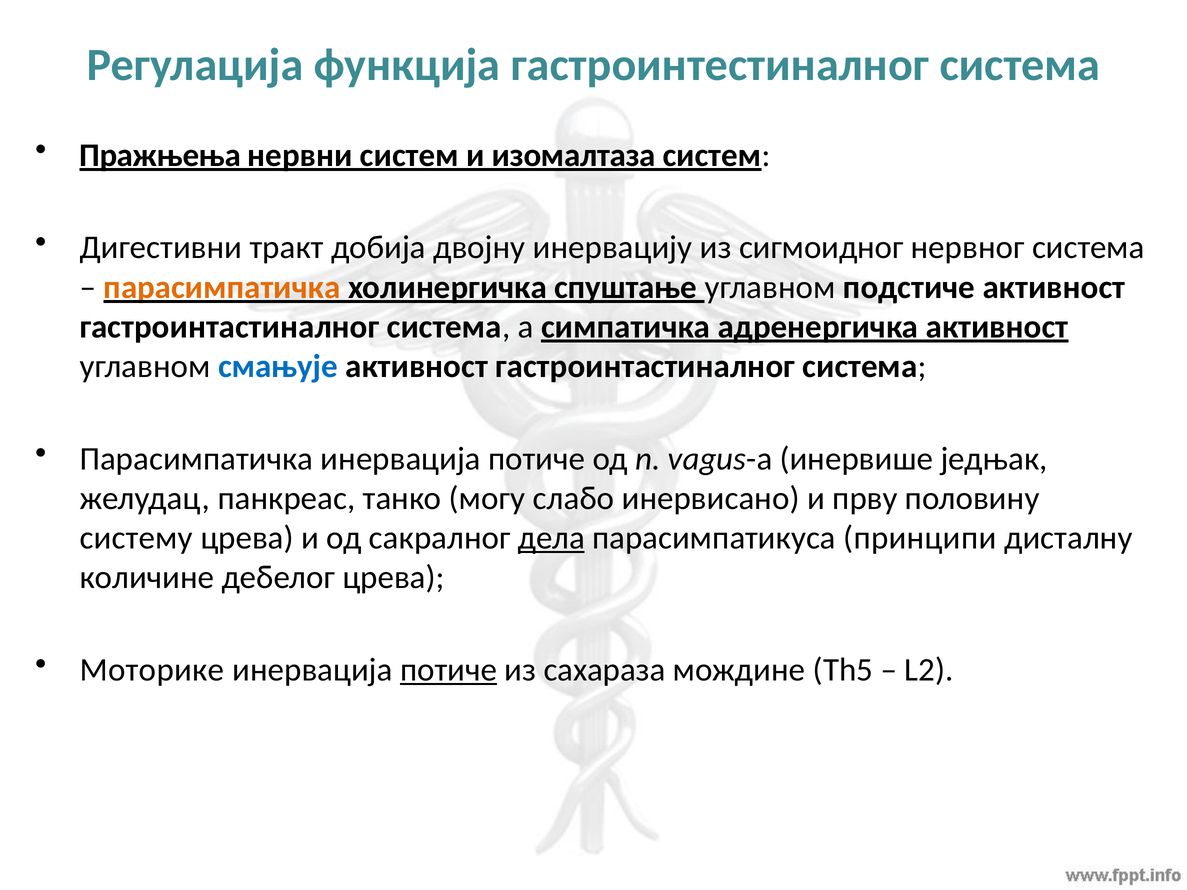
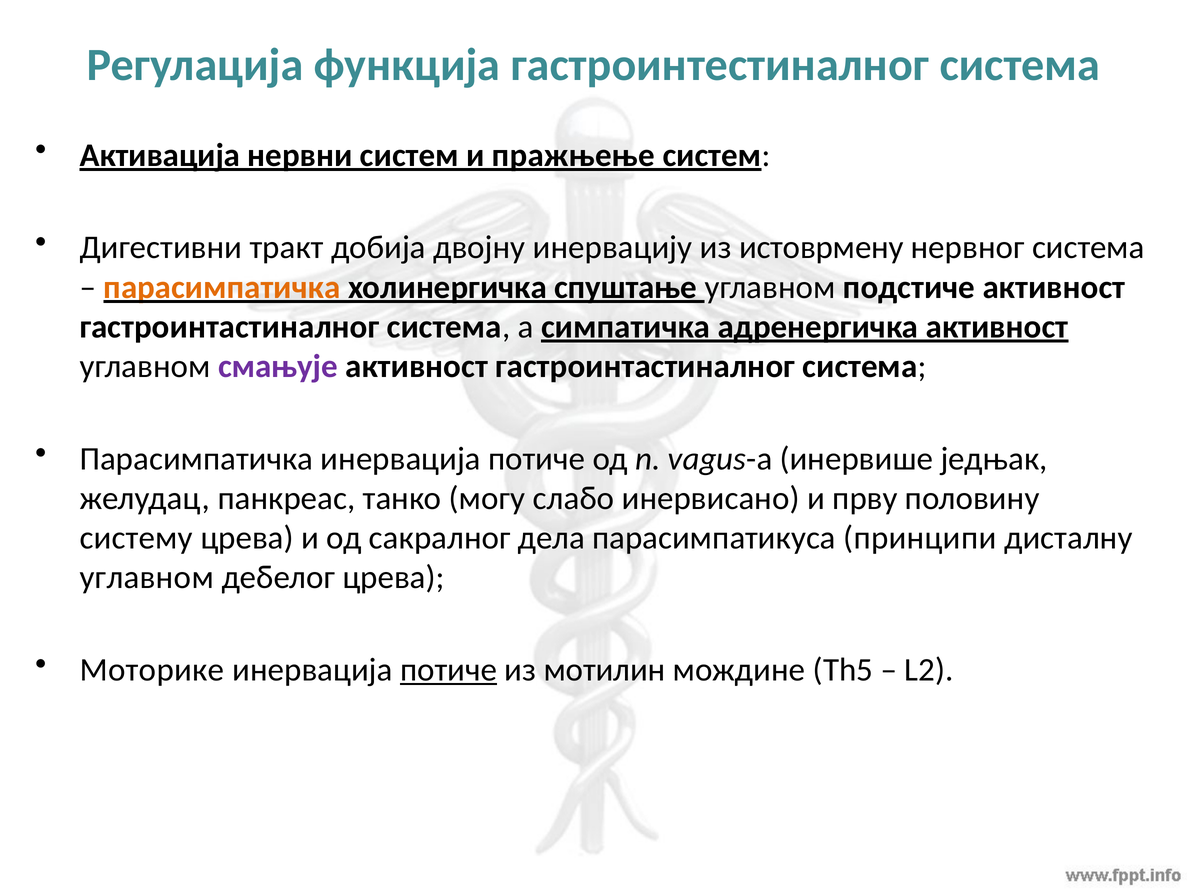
Пражњења: Пражњења -> Активација (160, 155)
изомалтаза: изомалтаза -> пражњење (573, 155)
сигмоидног: сигмоидног -> истоврмену (821, 248)
смањује colour: blue -> purple (278, 366)
дела underline: present -> none (551, 538)
количине: количине -> углавном (147, 578)
сахараза: сахараза -> мотилин (605, 670)
